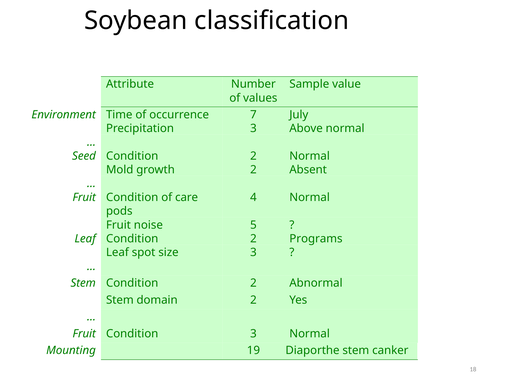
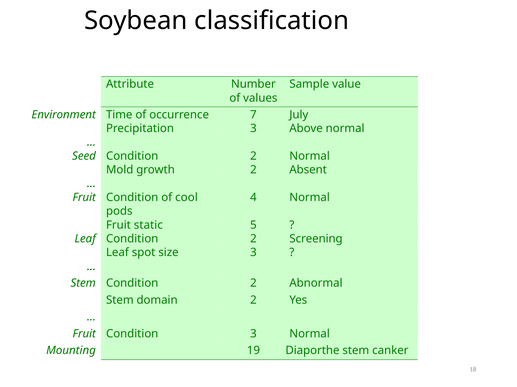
care: care -> cool (186, 198)
noise: noise -> static (148, 225)
Programs: Programs -> Screening (316, 239)
